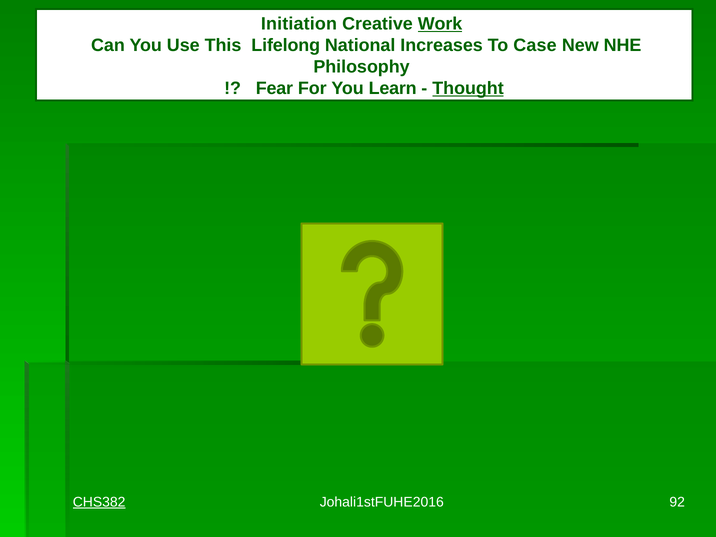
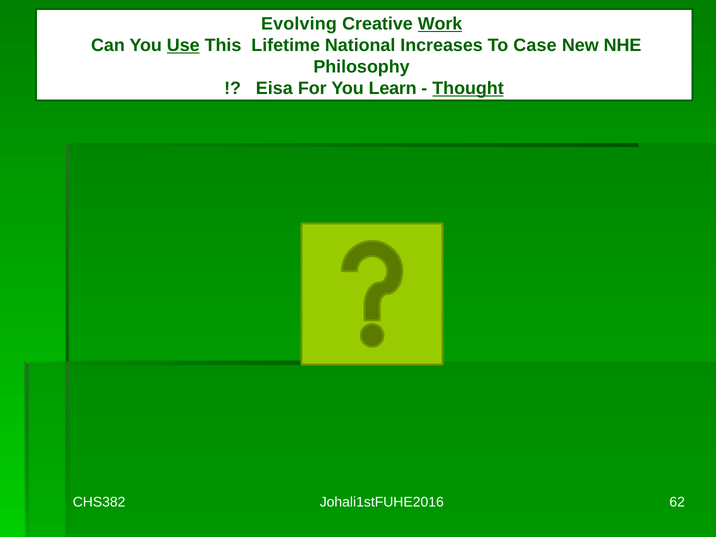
Initiation: Initiation -> Evolving (299, 24)
Use underline: none -> present (183, 45)
Lifelong: Lifelong -> Lifetime (286, 45)
Fear: Fear -> Eisa (274, 88)
CHS382 underline: present -> none (99, 502)
92: 92 -> 62 (677, 502)
